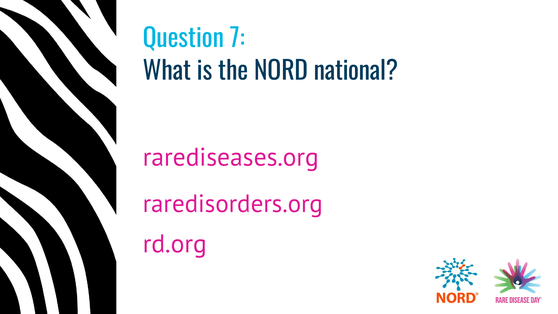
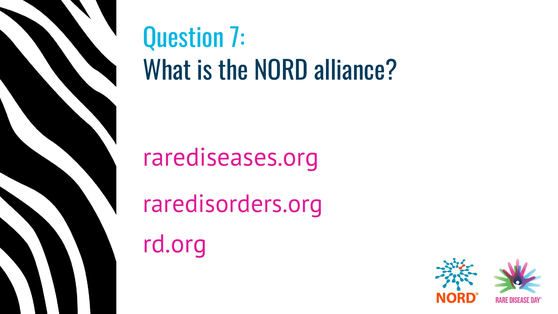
national: national -> alliance (356, 71)
